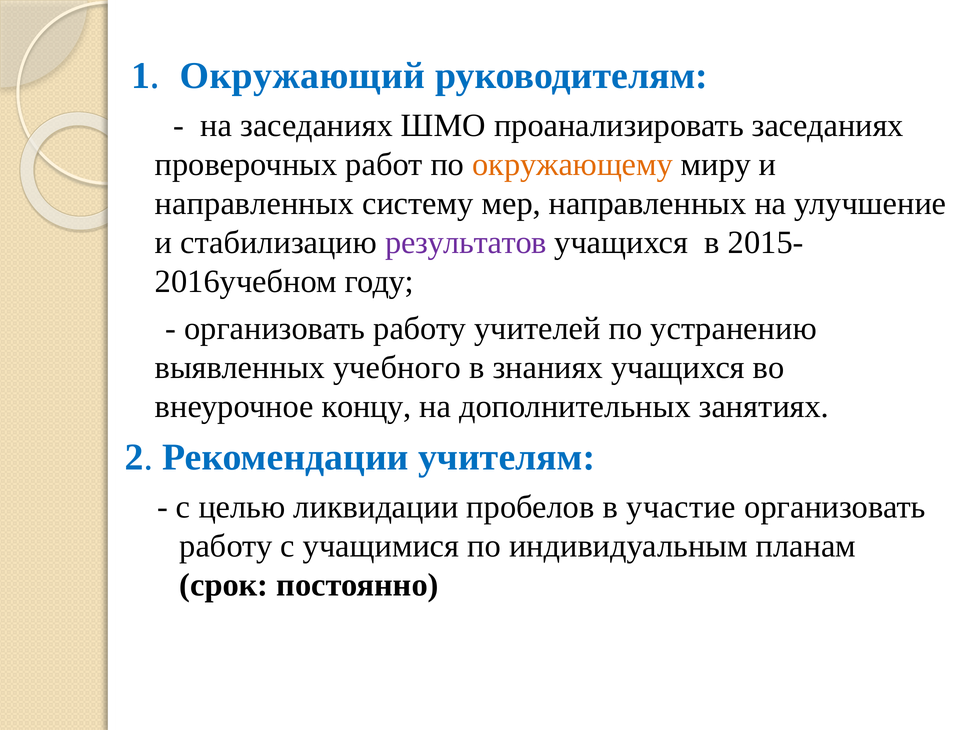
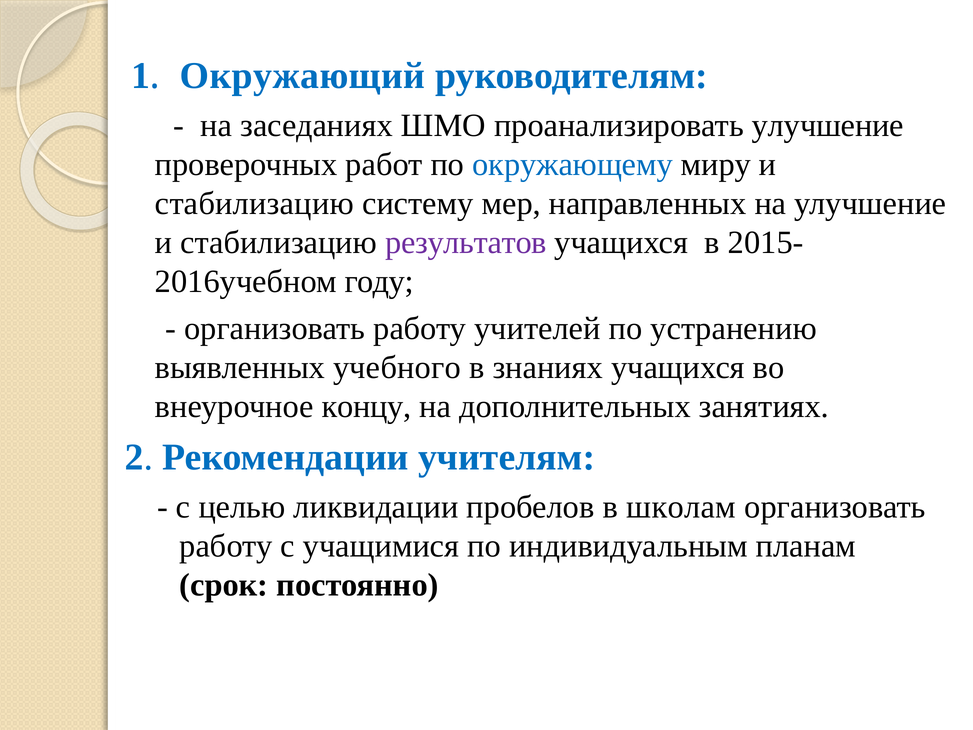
проанализировать заседаниях: заседаниях -> улучшение (828, 126)
окружающему colour: orange -> blue (573, 165)
направленных: направленных -> стабилизацию (254, 204)
участие: участие -> школам (681, 507)
